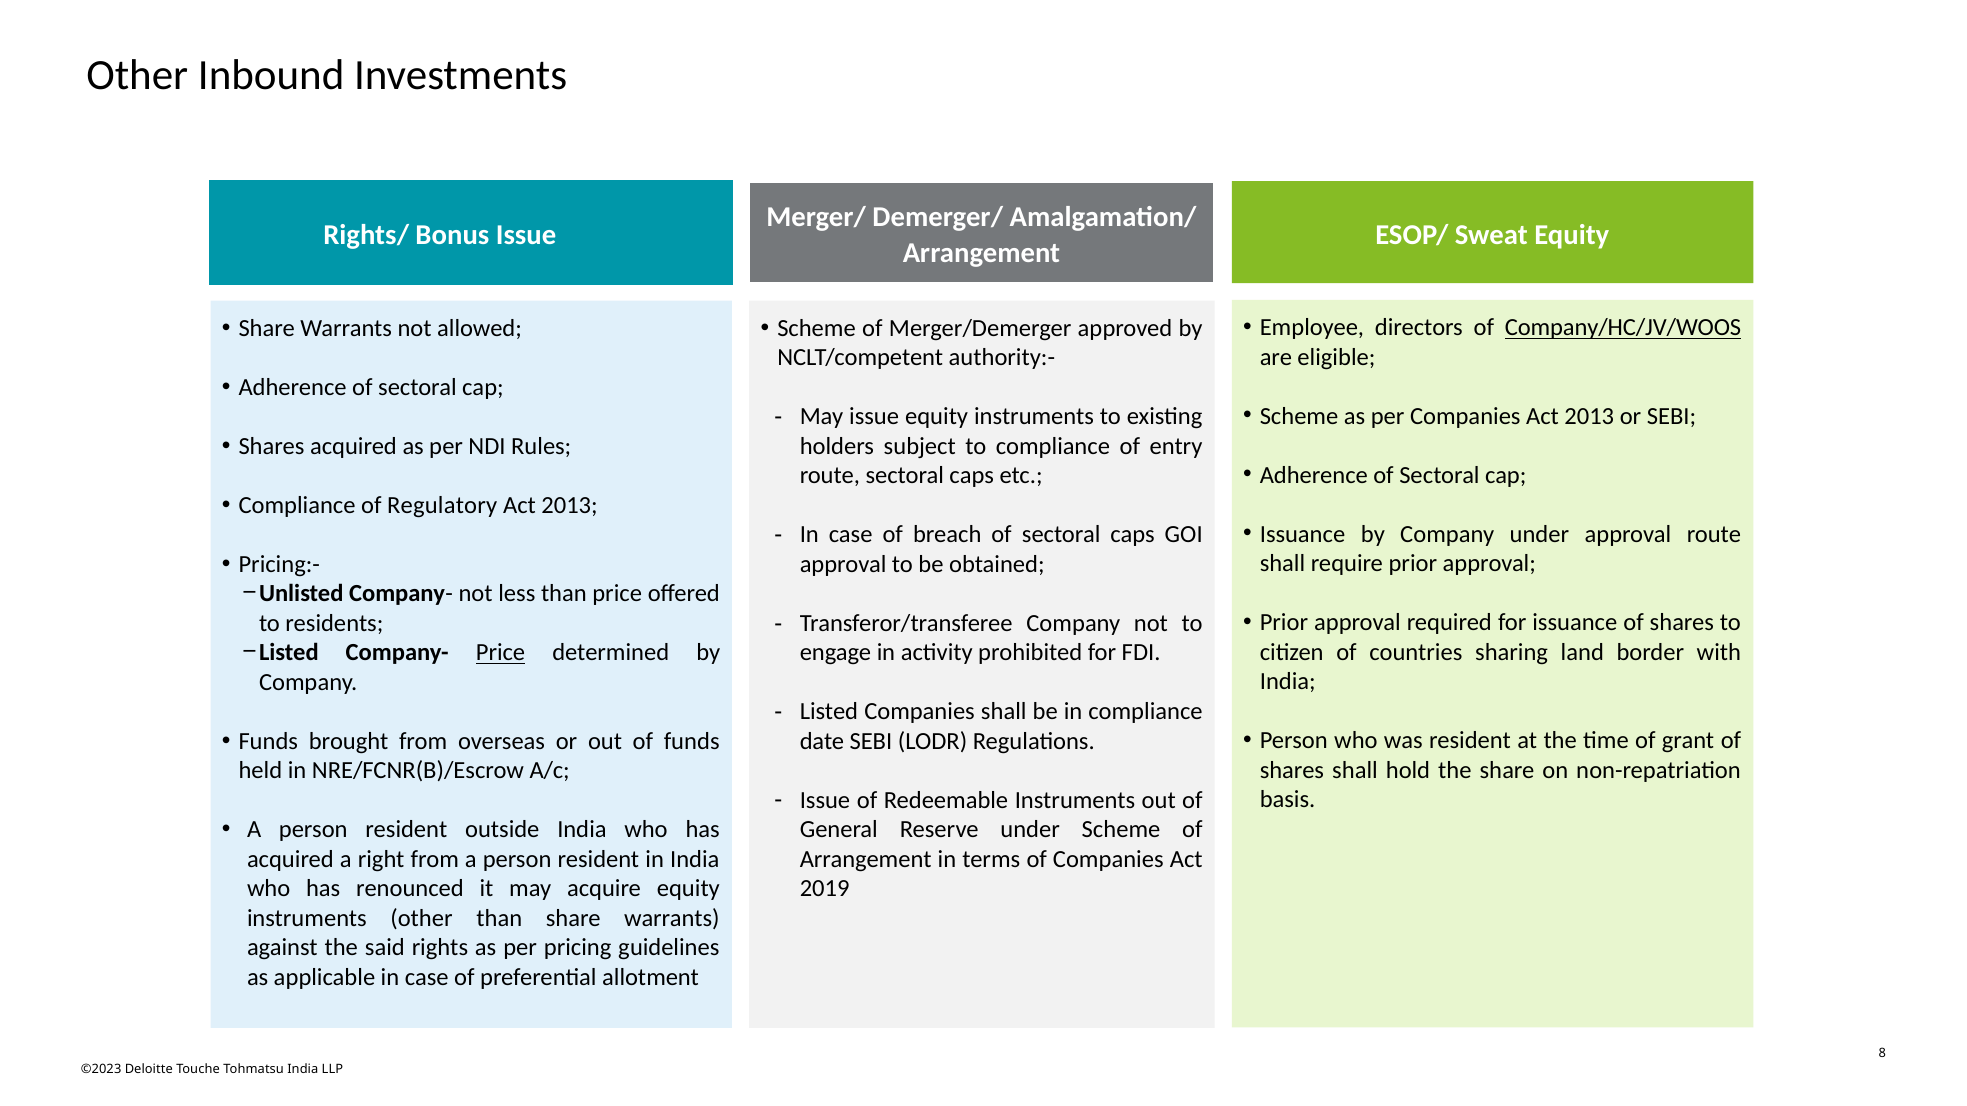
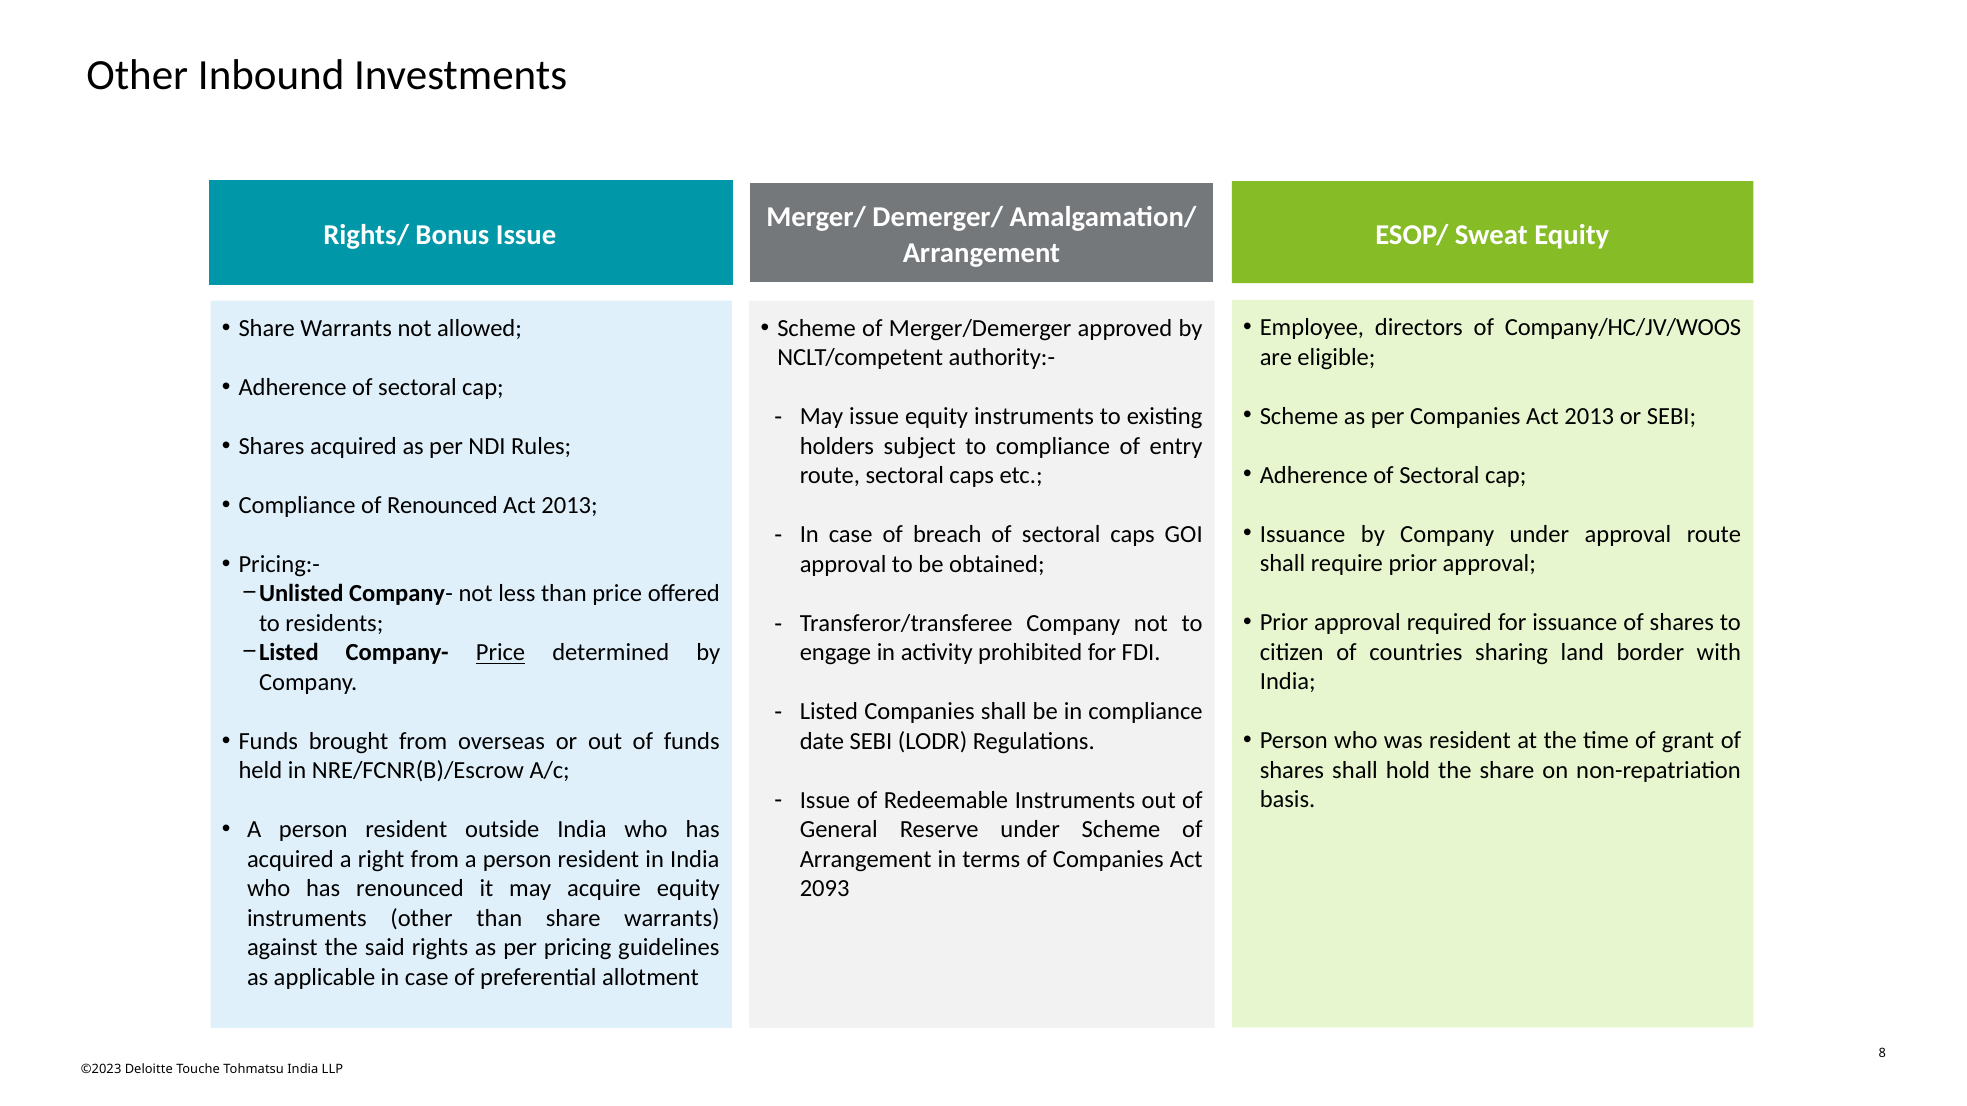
Company/HC/JV/WOOS underline: present -> none (1623, 328)
of Regulatory: Regulatory -> Renounced (442, 505)
2019: 2019 -> 2093 (825, 889)
